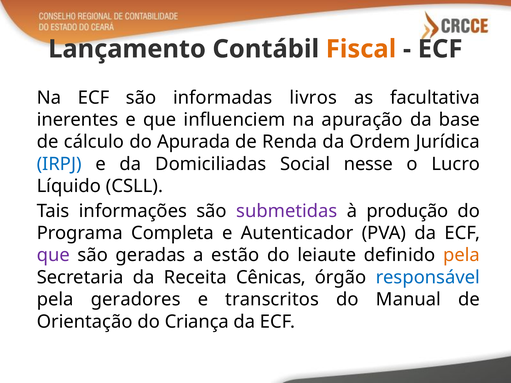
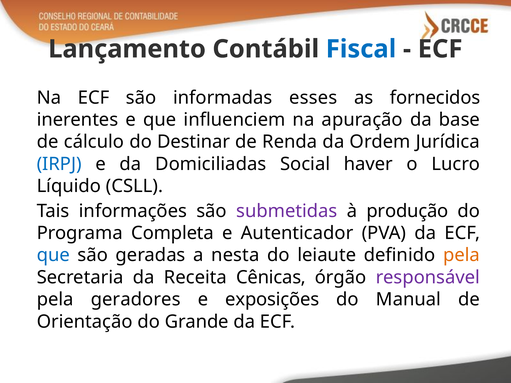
Fiscal colour: orange -> blue (361, 49)
livros: livros -> esses (313, 98)
facultativa: facultativa -> fornecidos (435, 98)
Apurada: Apurada -> Destinar (194, 142)
nesse: nesse -> haver (368, 164)
que colour: purple -> blue (53, 255)
estão: estão -> nesta (235, 255)
responsável colour: blue -> purple (428, 278)
transcritos: transcritos -> exposições (272, 300)
Criança: Criança -> Grande (197, 322)
